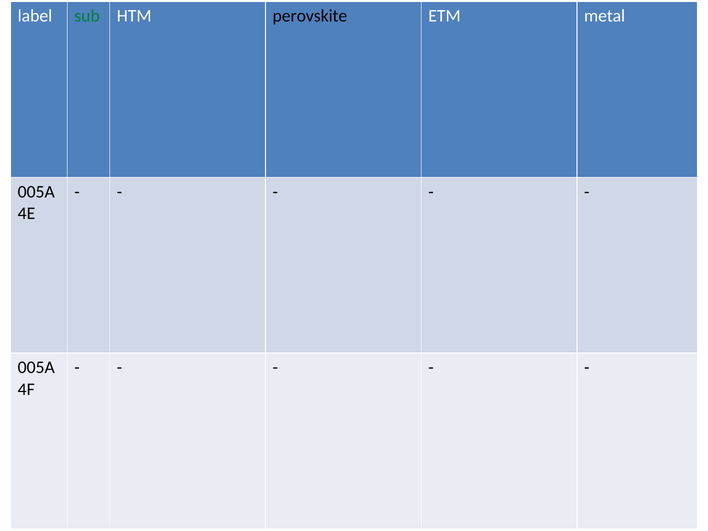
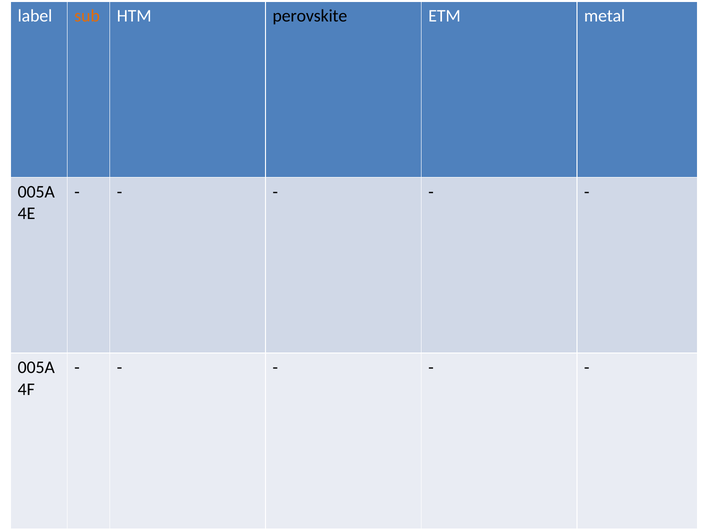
sub colour: green -> orange (87, 16)
